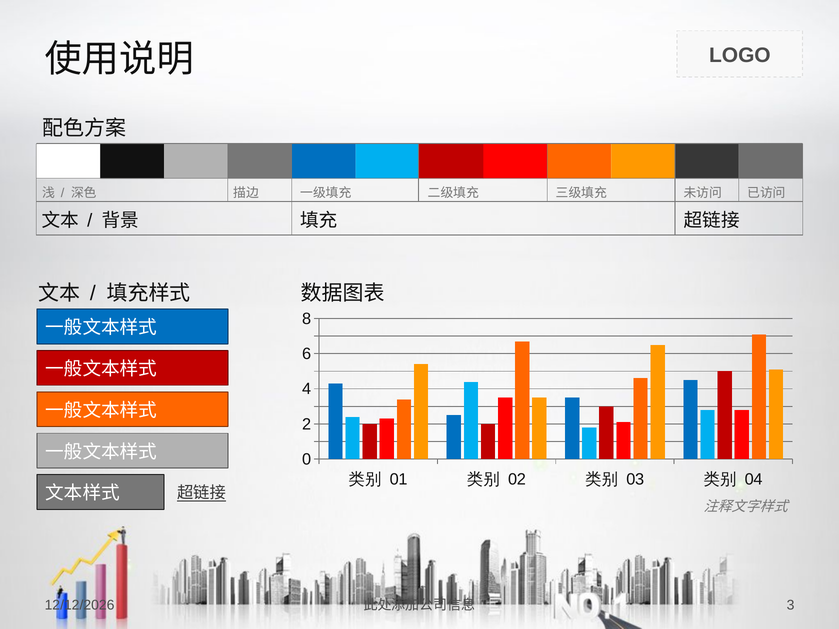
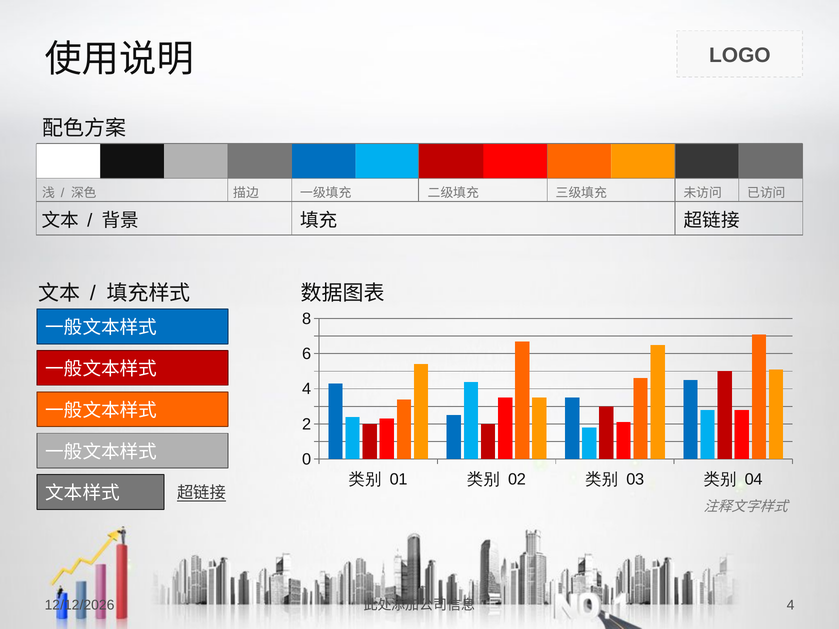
3: 3 -> 4 (791, 605)
